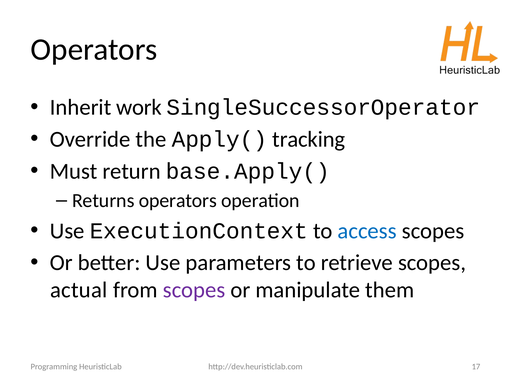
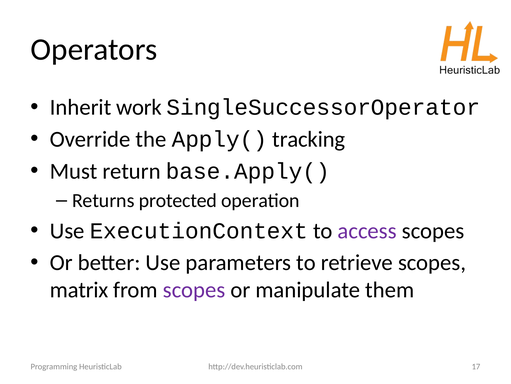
Returns operators: operators -> protected (178, 200)
access colour: blue -> purple (367, 230)
actual: actual -> matrix (79, 290)
